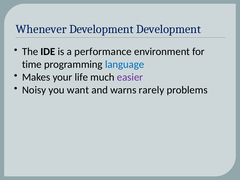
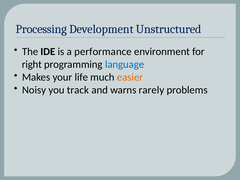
Whenever: Whenever -> Processing (41, 29)
Development Development: Development -> Unstructured (169, 29)
time: time -> right (32, 64)
easier colour: purple -> orange (130, 77)
want: want -> track (78, 90)
